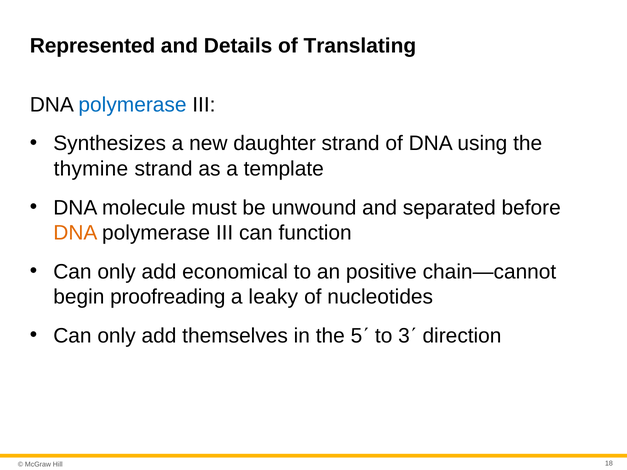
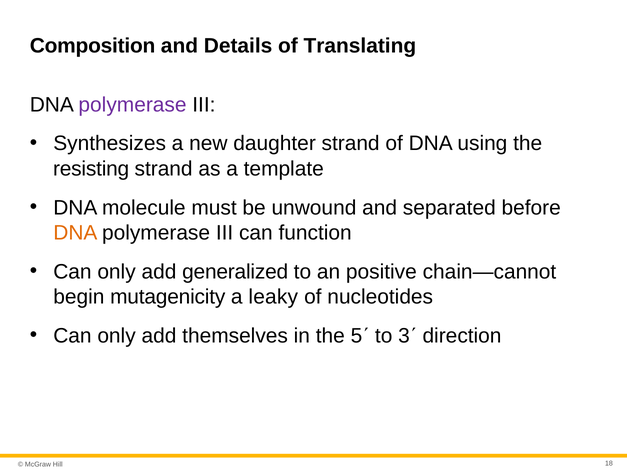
Represented: Represented -> Composition (93, 46)
polymerase colour: blue -> purple (133, 105)
thymine: thymine -> resisting (91, 169)
economical: economical -> generalized (235, 272)
proofreading: proofreading -> mutagenicity (168, 297)
